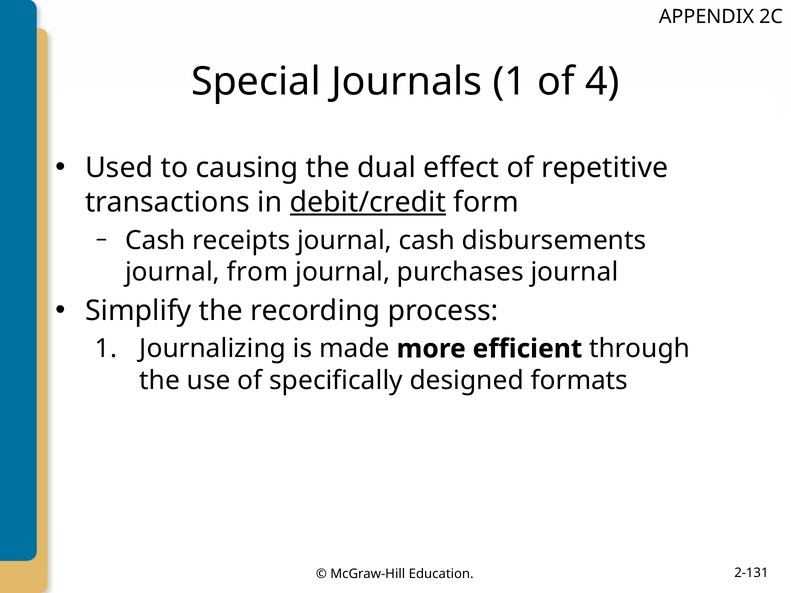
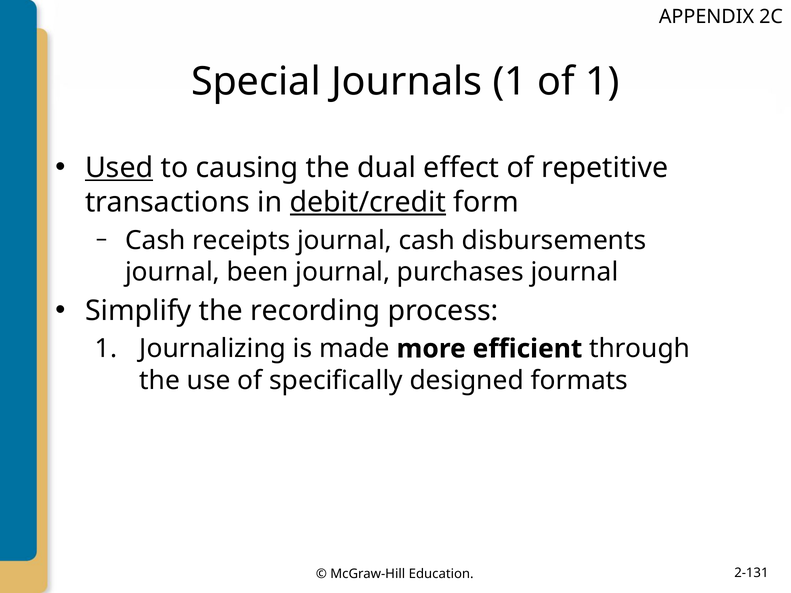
of 4: 4 -> 1 (602, 82)
Used underline: none -> present (119, 168)
from: from -> been (258, 272)
